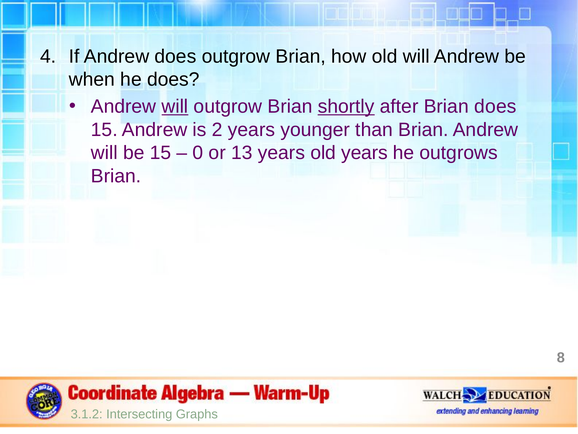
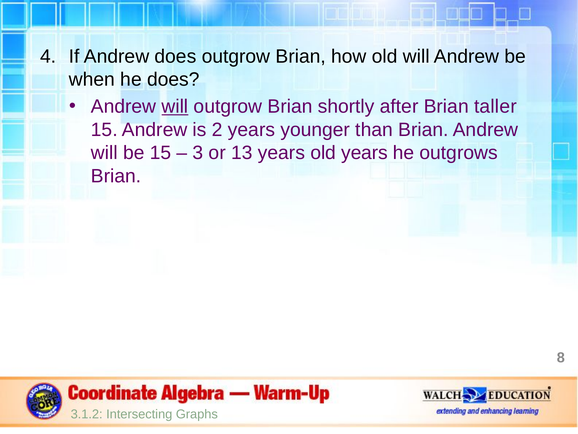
shortly underline: present -> none (346, 106)
Brian does: does -> taller (495, 106)
0: 0 -> 3 (198, 153)
